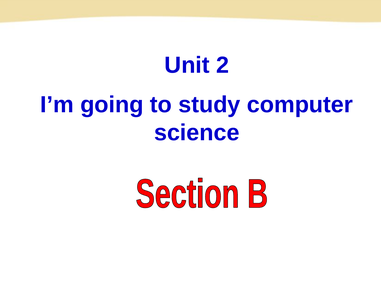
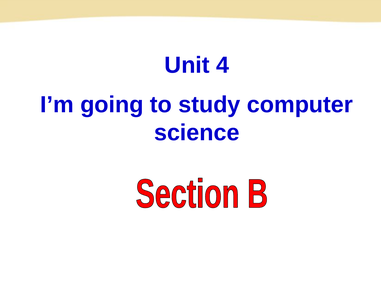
2: 2 -> 4 (223, 65)
